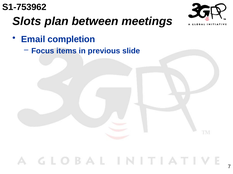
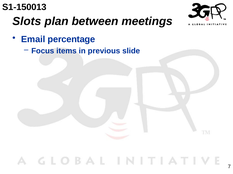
S1-753962: S1-753962 -> S1-150013 (24, 7)
completion: completion -> percentage (71, 40)
